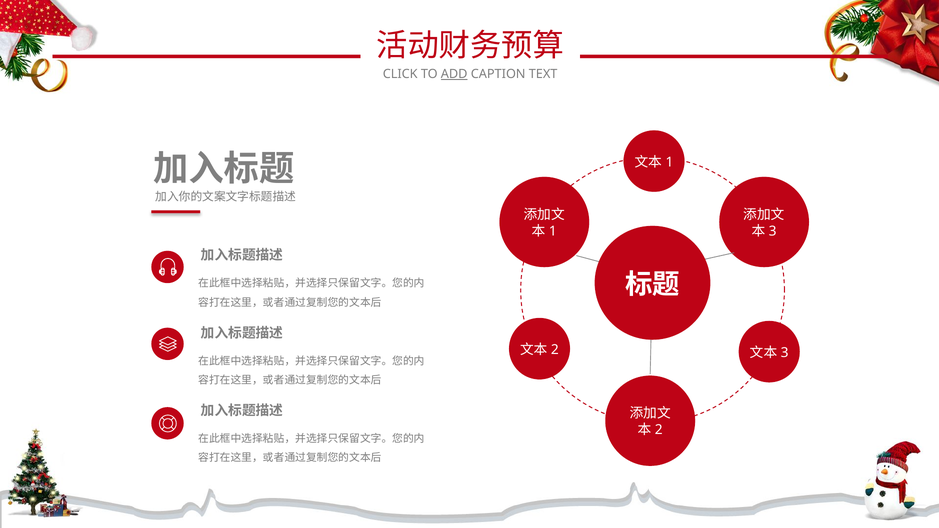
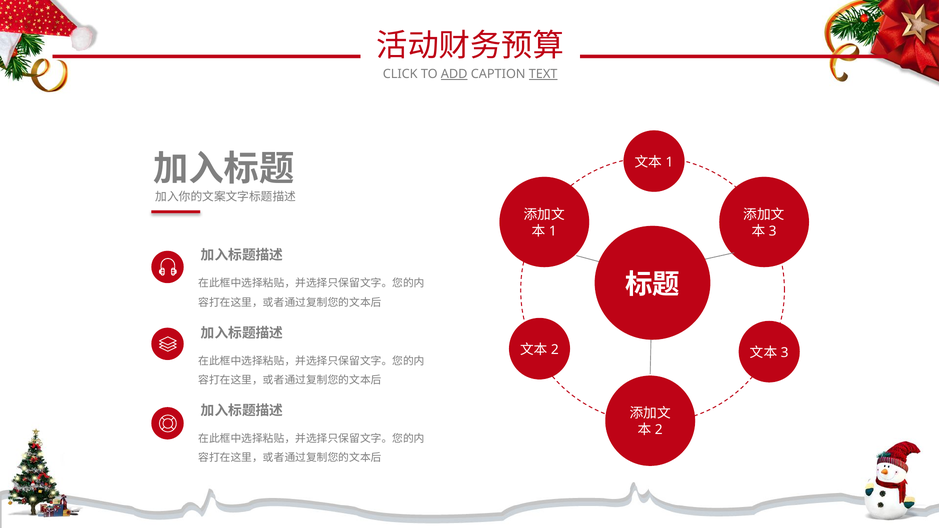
TEXT underline: none -> present (543, 74)
